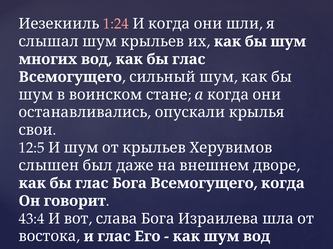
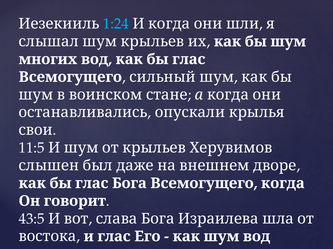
1:24 colour: pink -> light blue (116, 24)
12:5: 12:5 -> 11:5 (32, 148)
43:4: 43:4 -> 43:5 (32, 219)
